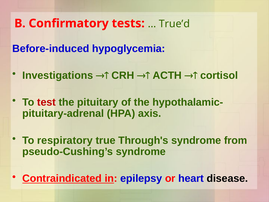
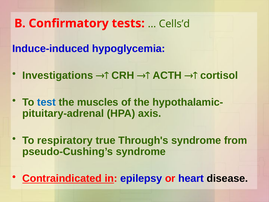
True’d: True’d -> Cells’d (174, 24)
Before-induced: Before-induced -> Induce-induced (51, 49)
test colour: red -> blue (46, 102)
pituitary: pituitary -> muscles (98, 102)
